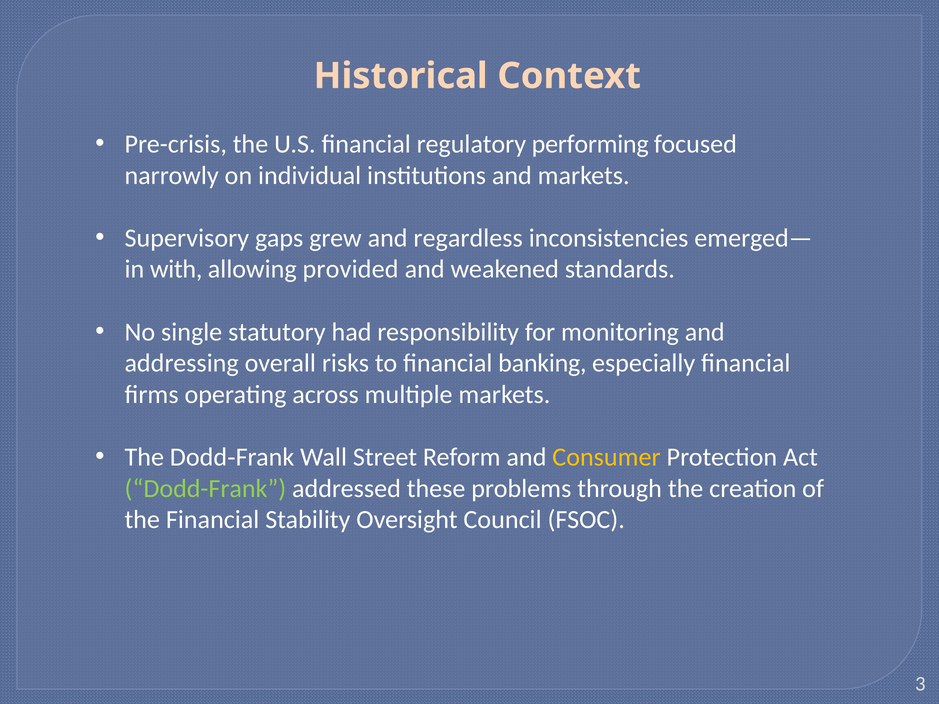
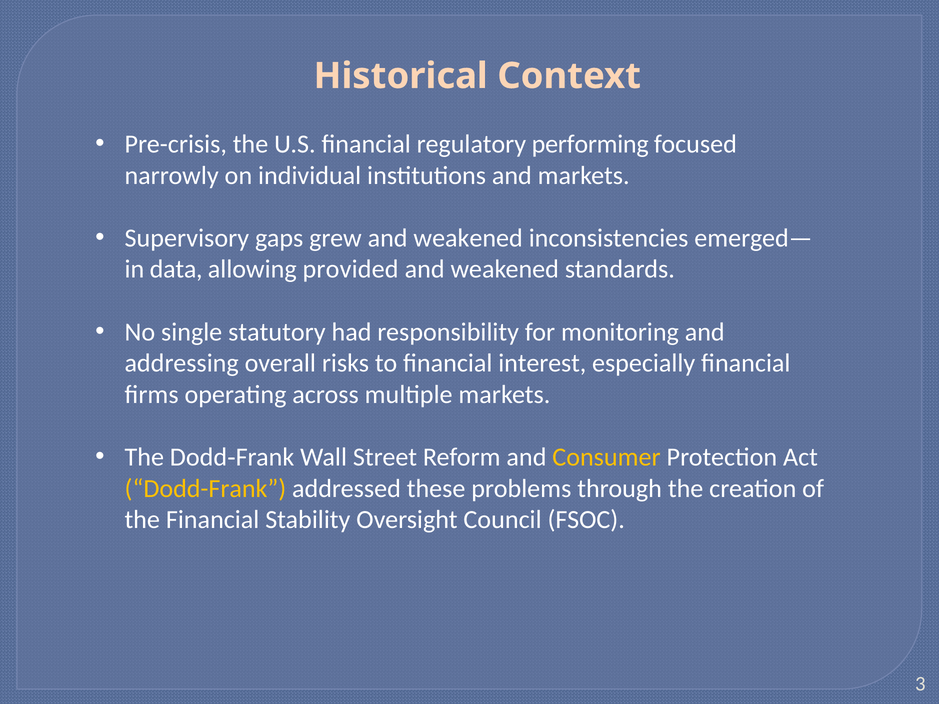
grew and regardless: regardless -> weakened (468, 238)
with: with -> data (176, 269)
banking: banking -> interest (542, 363)
Dodd-Frank colour: light green -> yellow (205, 489)
